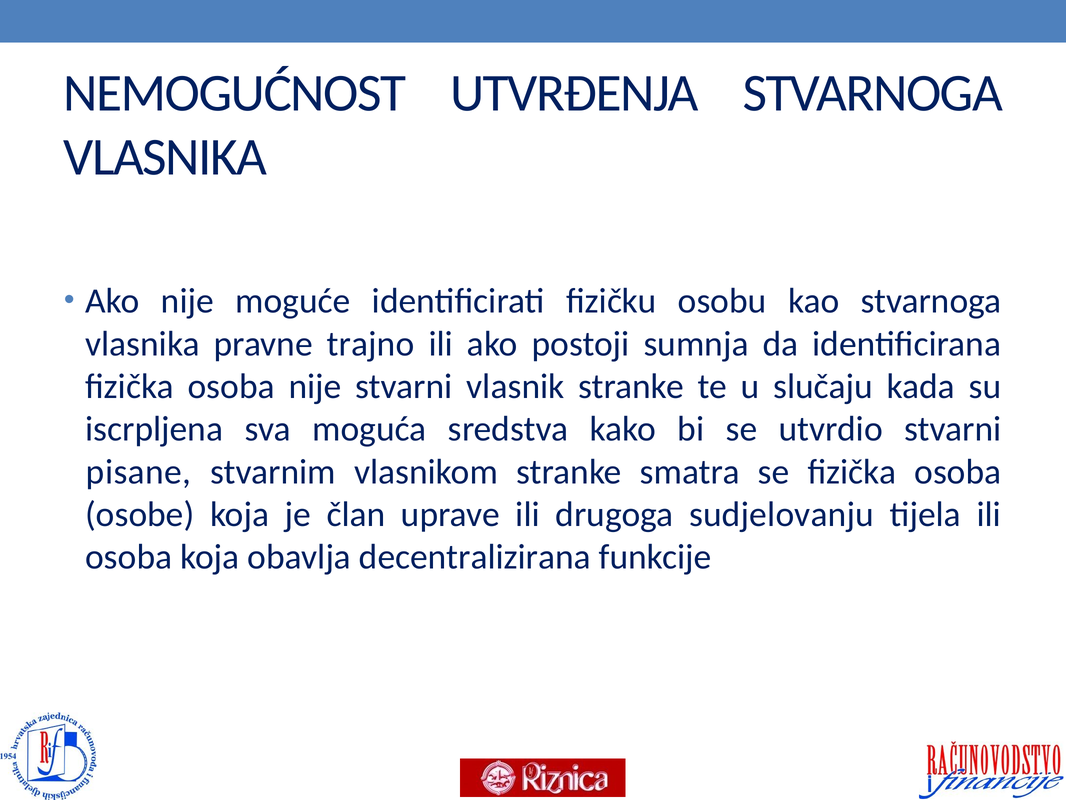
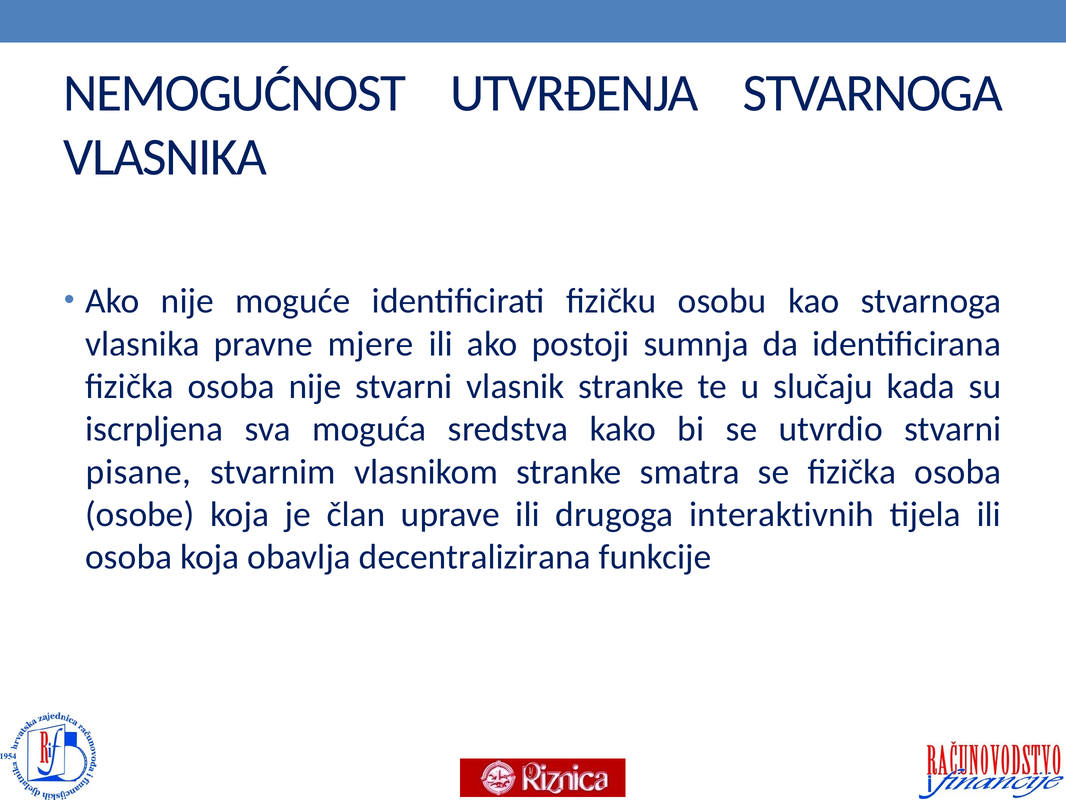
trajno: trajno -> mjere (371, 344)
sudjelovanju: sudjelovanju -> interaktivnih (782, 514)
